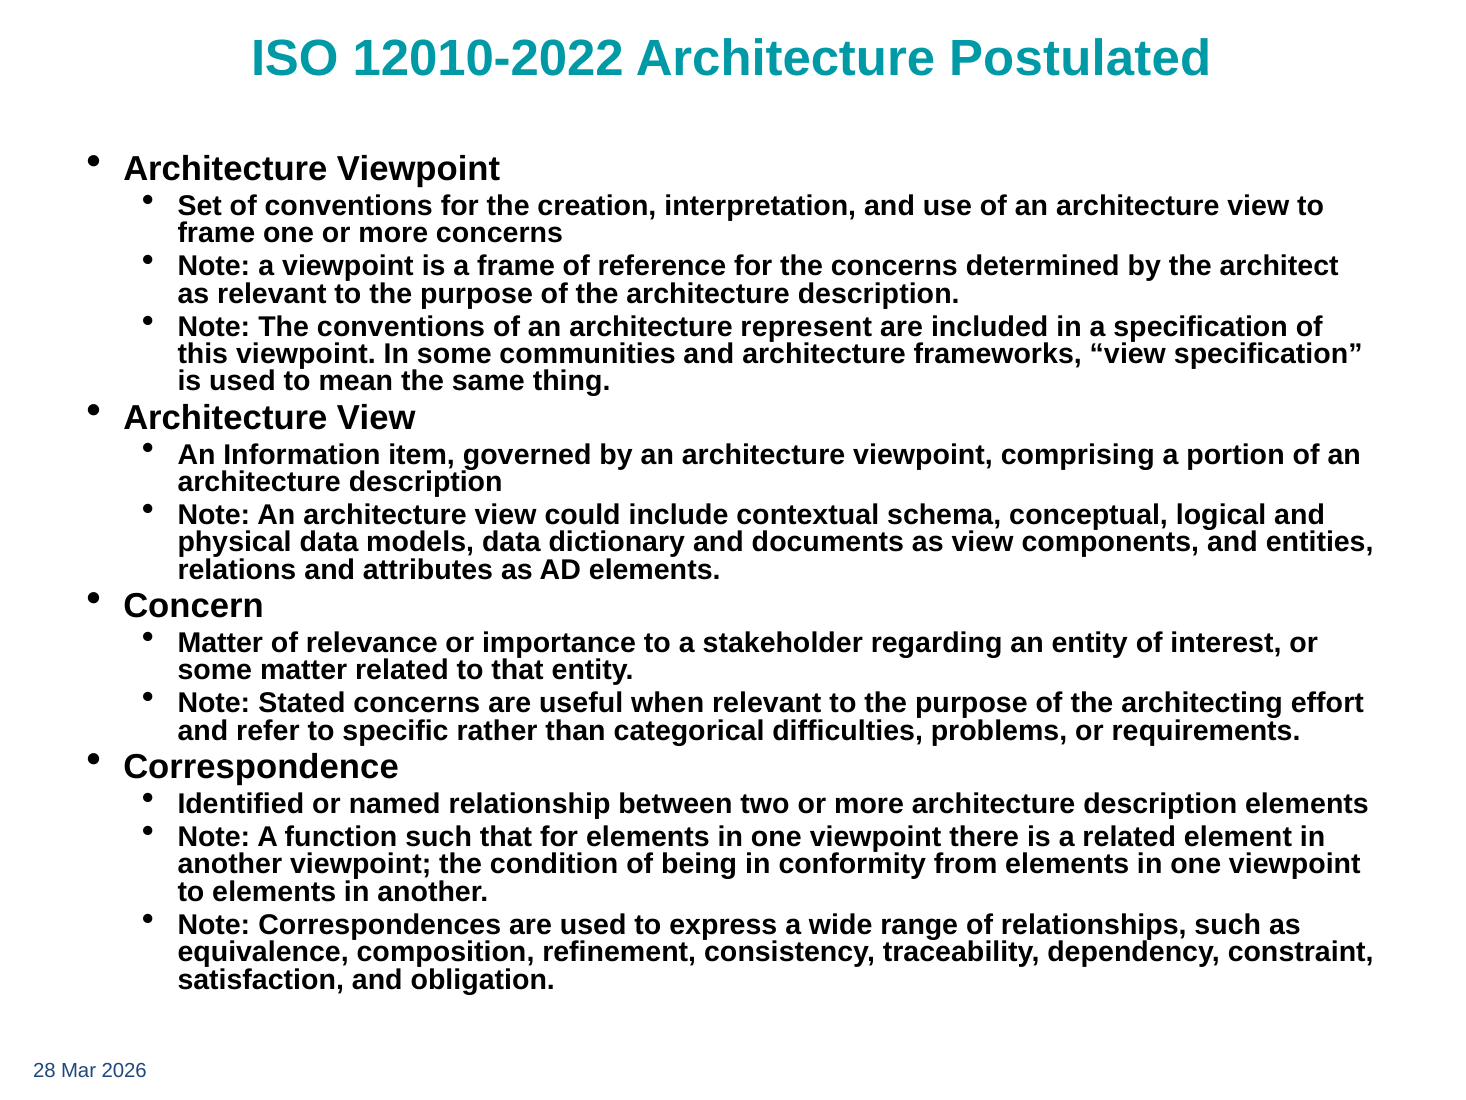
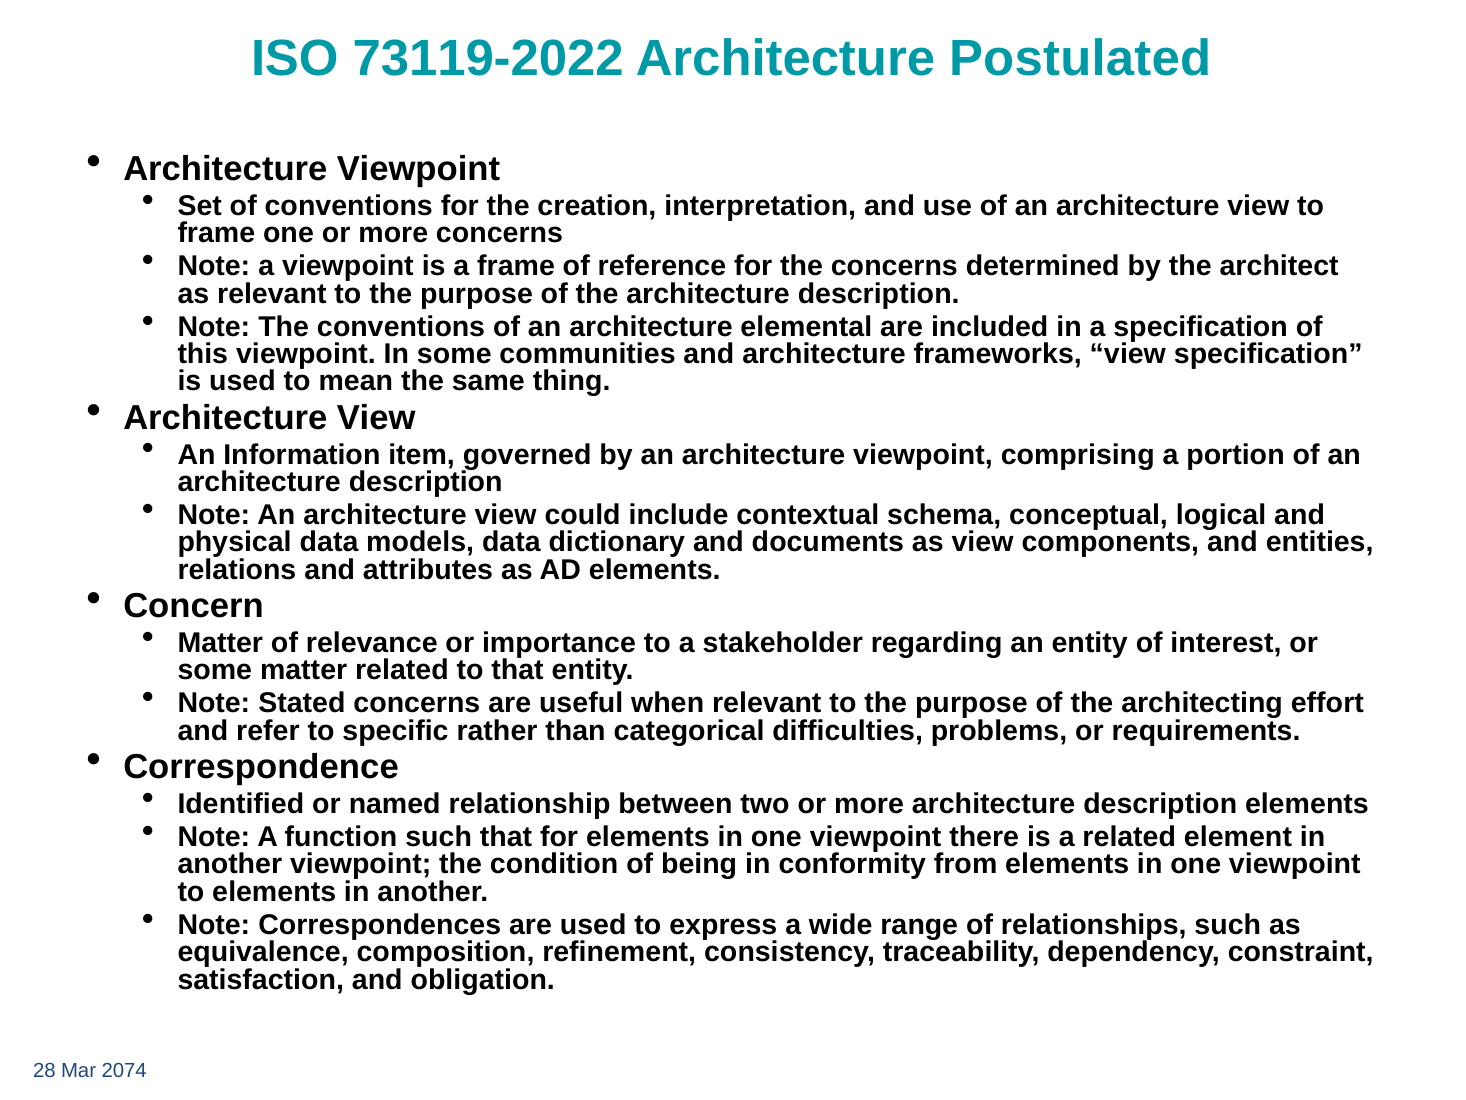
12010-2022: 12010-2022 -> 73119-2022 (488, 59)
represent: represent -> elemental (806, 327)
2026: 2026 -> 2074 (124, 1070)
